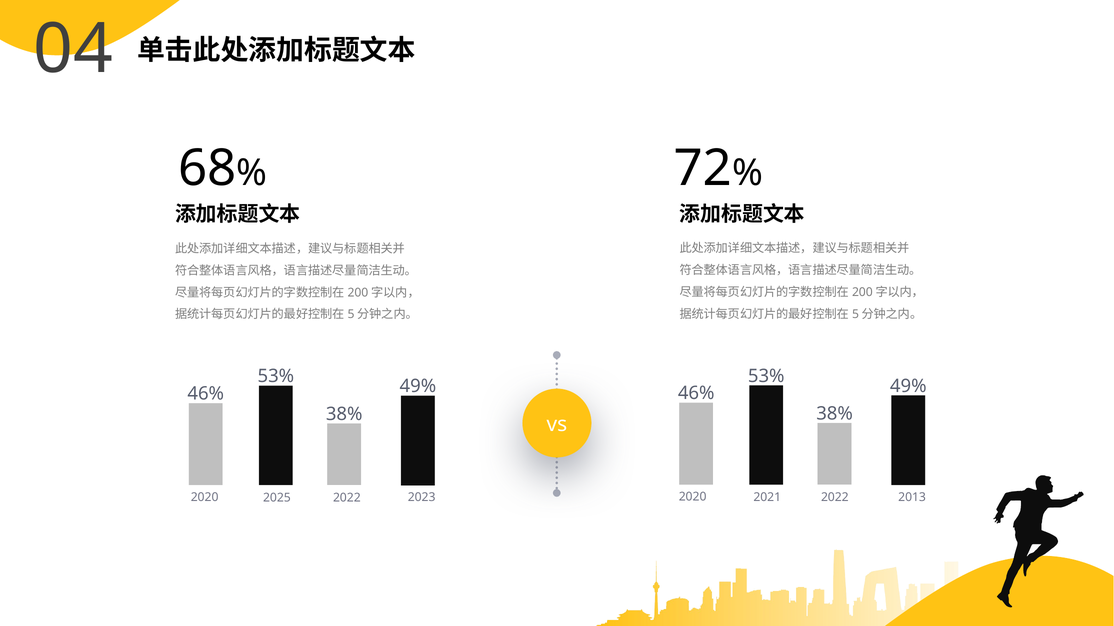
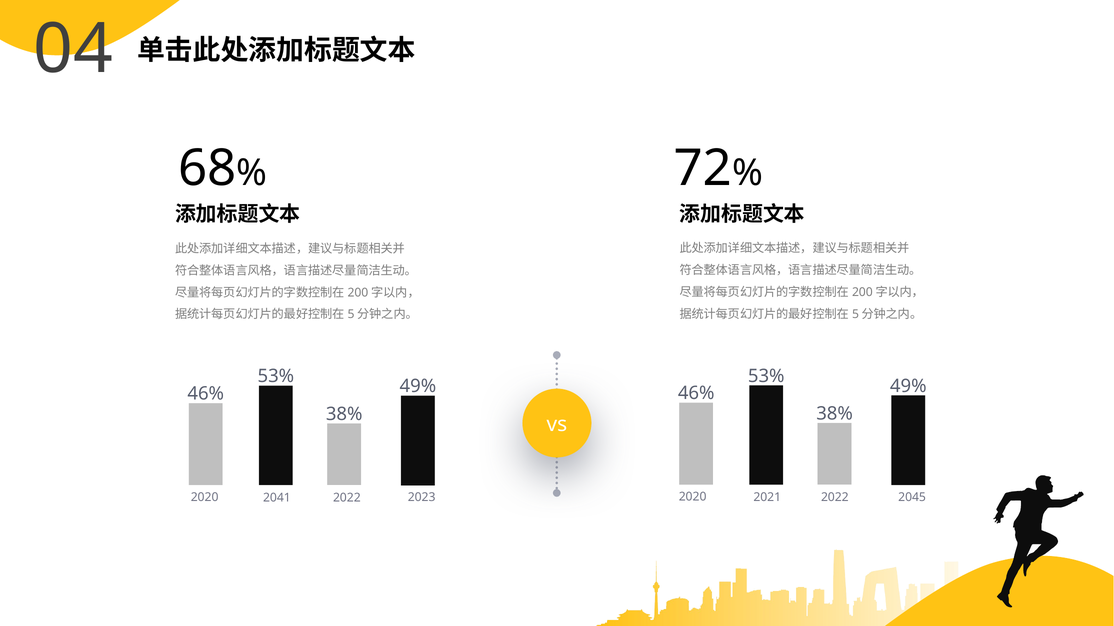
2013: 2013 -> 2045 (912, 498)
2025: 2025 -> 2041 (277, 498)
